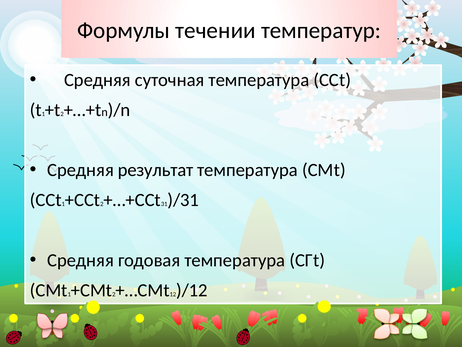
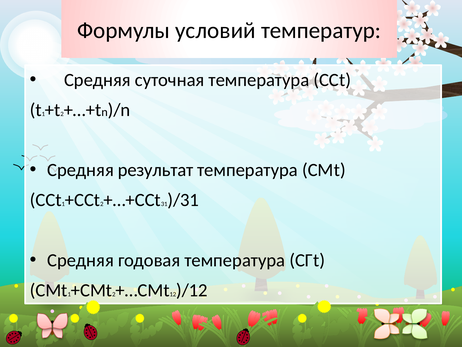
течении: течении -> условий (215, 30)
